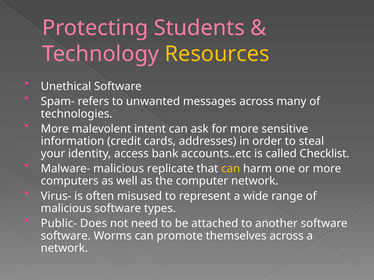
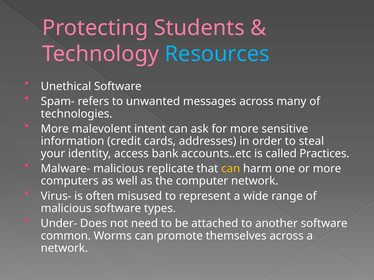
Resources colour: yellow -> light blue (217, 54)
Checklist: Checklist -> Practices (324, 154)
Public-: Public- -> Under- (59, 224)
software: software -> common (66, 236)
